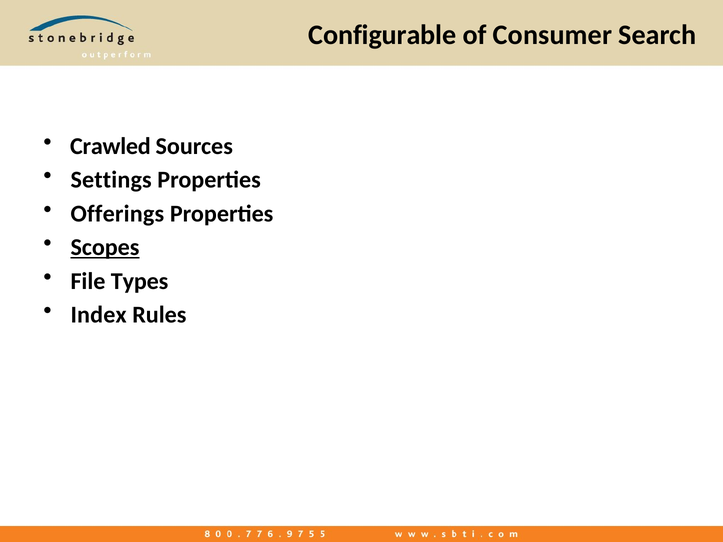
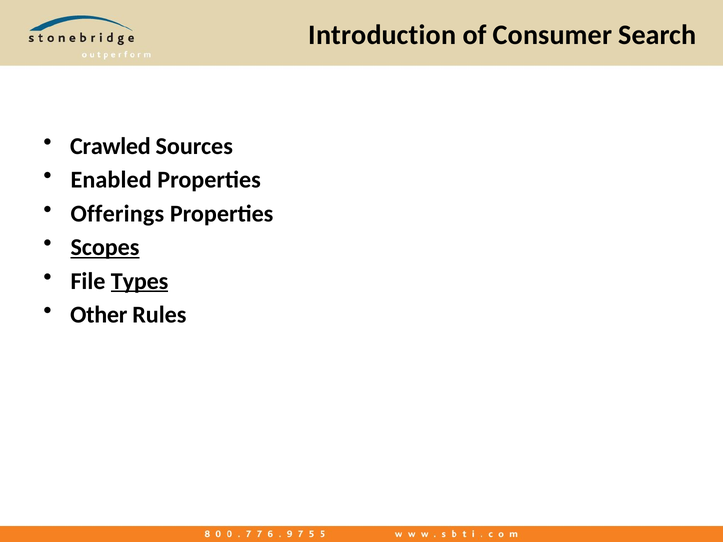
Configurable: Configurable -> Introduction (382, 35)
Settings: Settings -> Enabled (111, 180)
Types underline: none -> present (140, 281)
Index: Index -> Other (99, 315)
